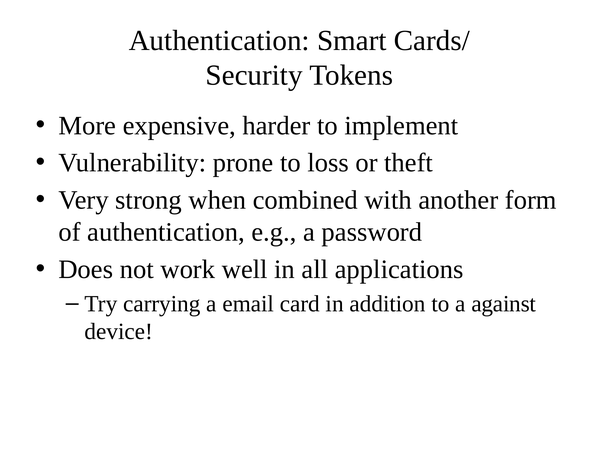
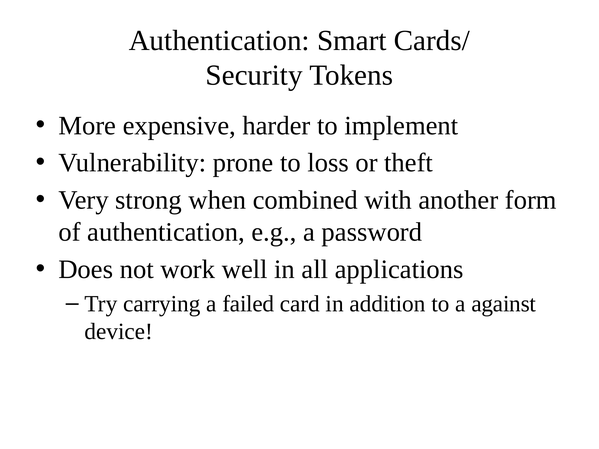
email: email -> failed (248, 304)
